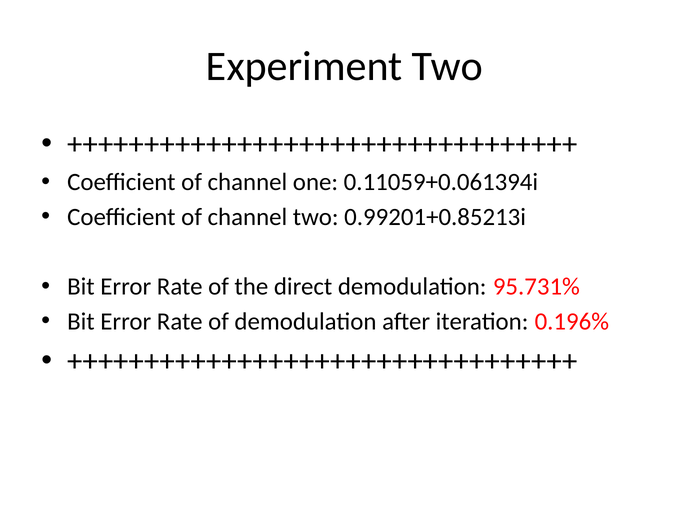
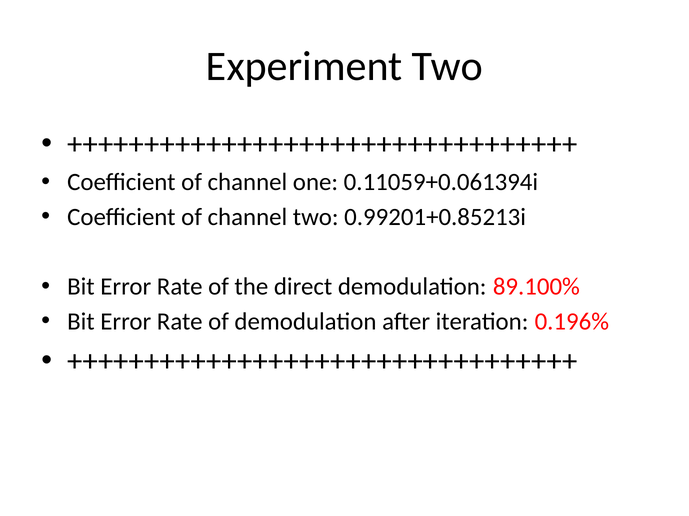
95.731%: 95.731% -> 89.100% (536, 287)
